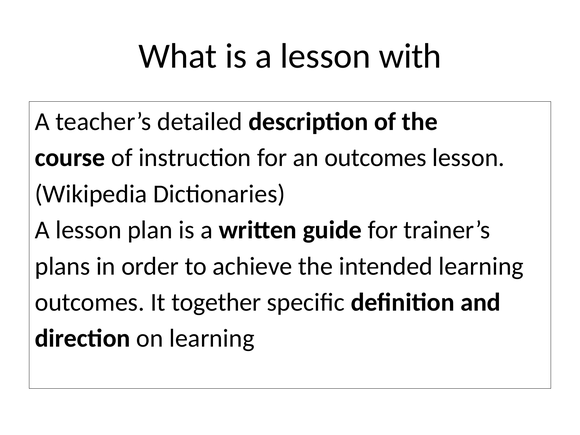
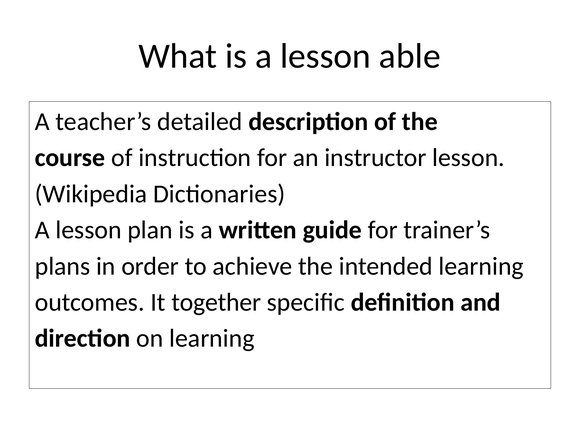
with: with -> able (410, 56)
an outcomes: outcomes -> instructor (375, 158)
